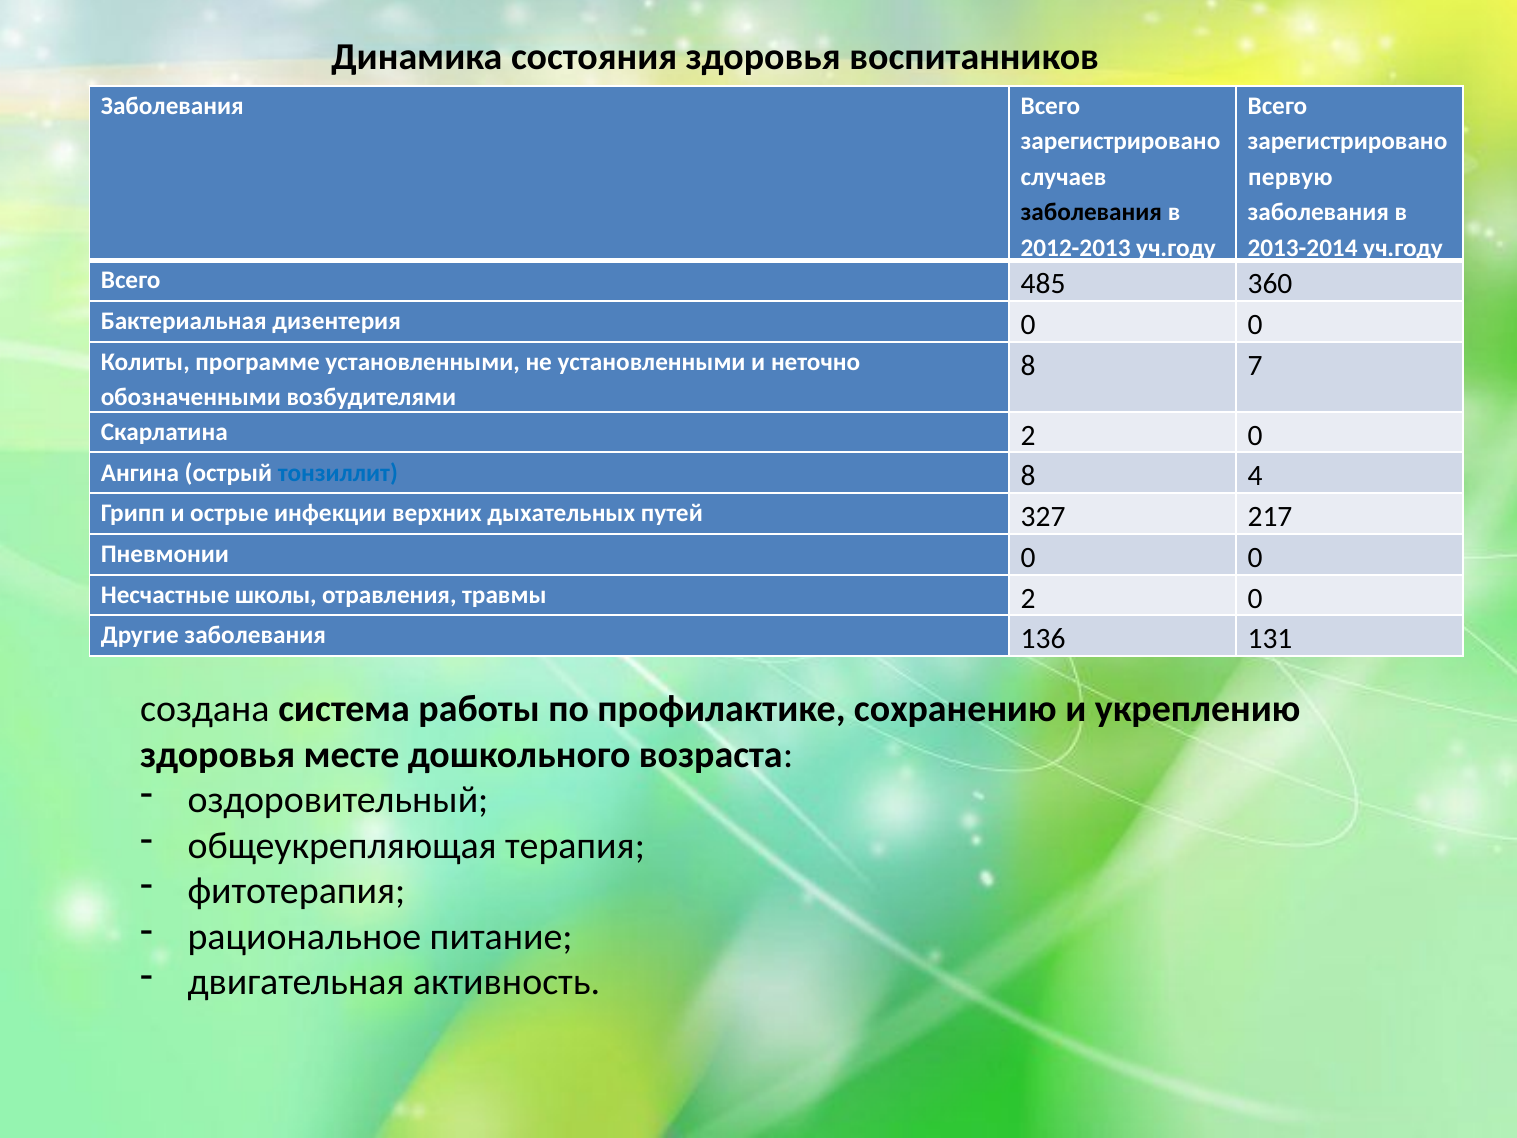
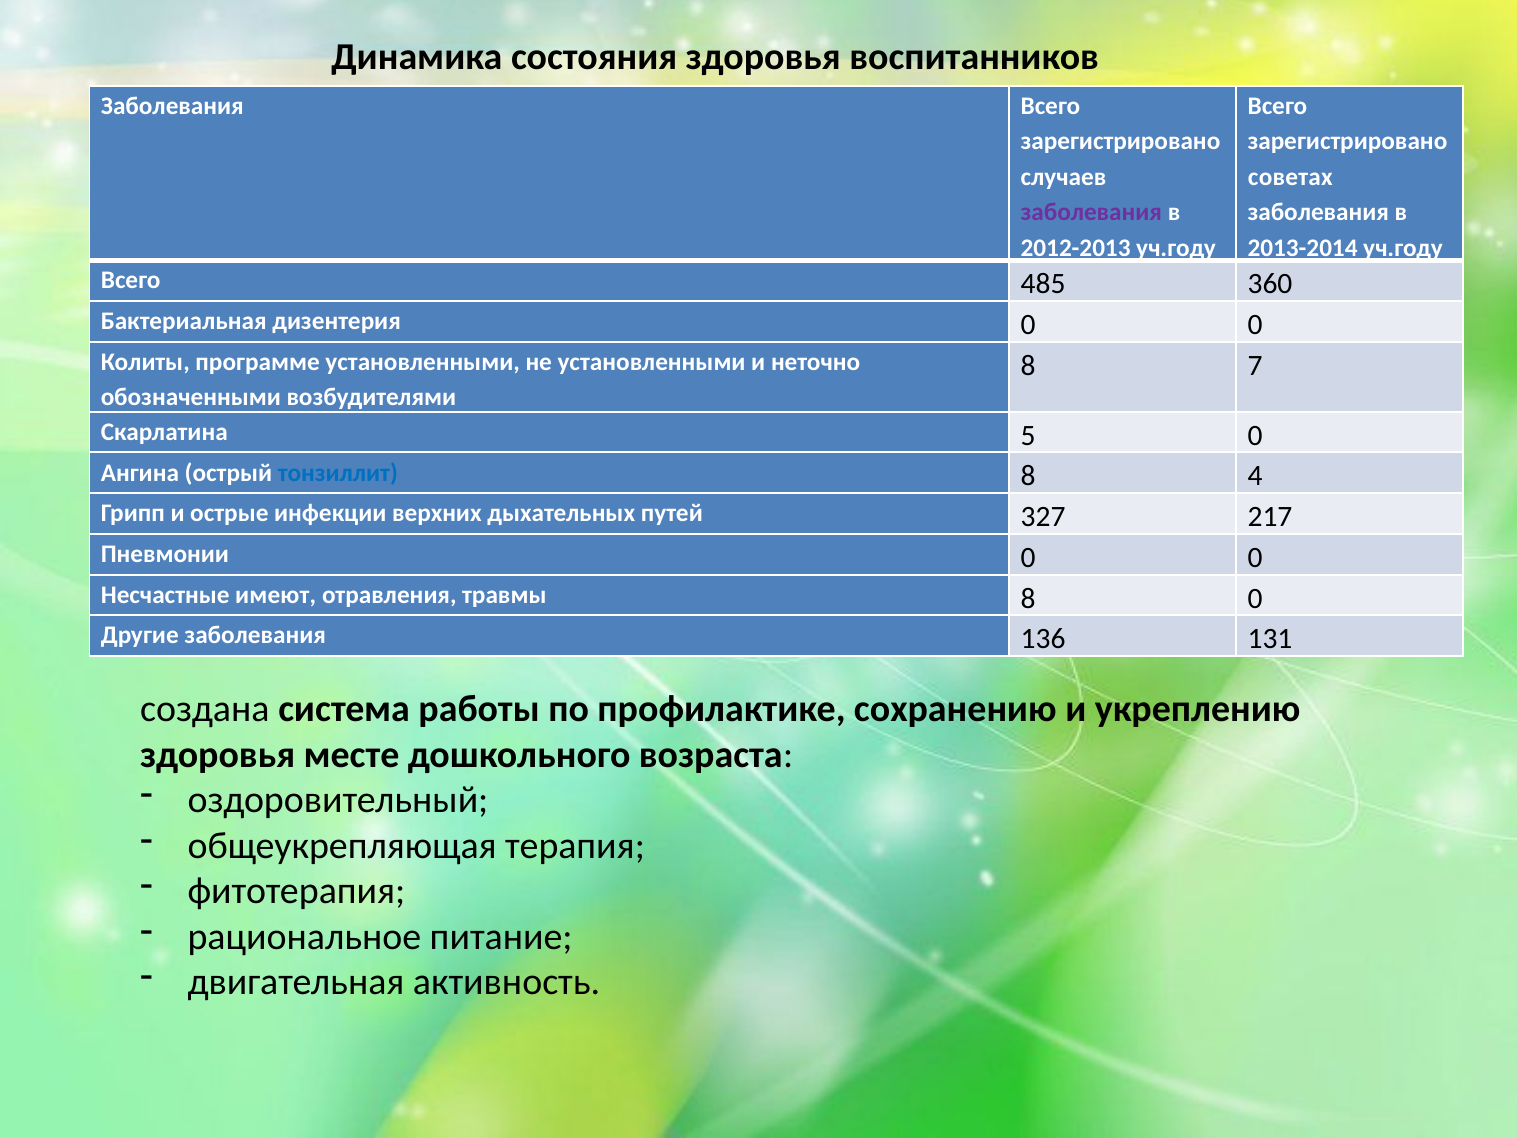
первую: первую -> советах (1290, 177)
заболевания colour: black -> purple (1091, 212)
Скарлатина 2: 2 -> 5 (1028, 435)
школы: школы -> имеют (276, 595)
травмы 2: 2 -> 8 (1028, 598)
